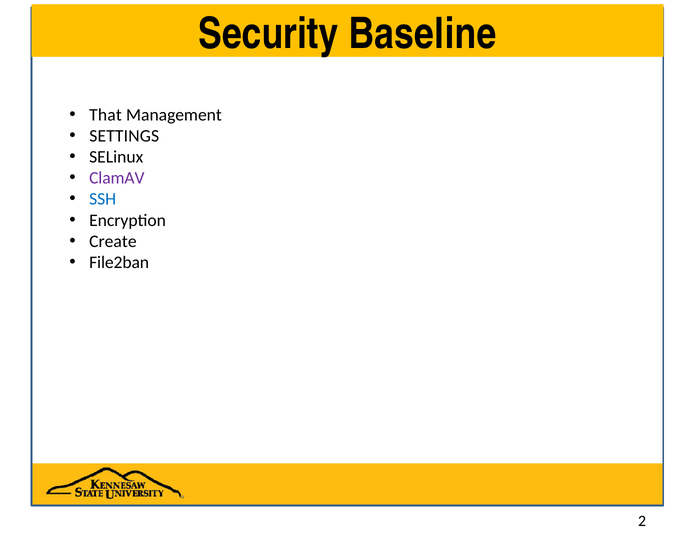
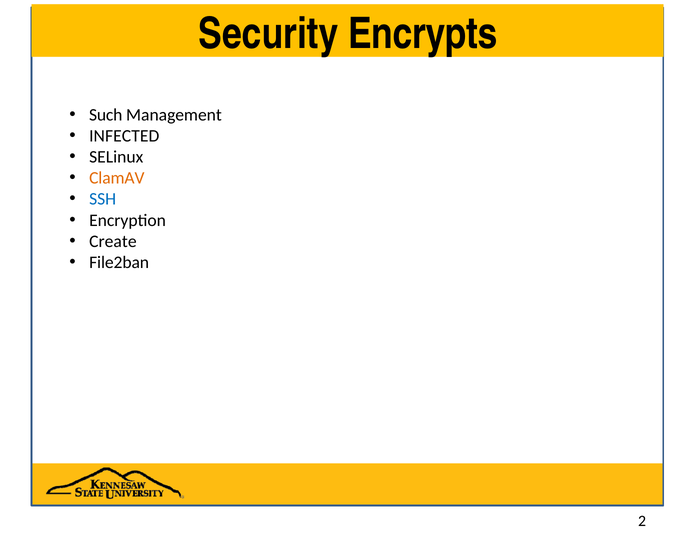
Baseline: Baseline -> Encrypts (423, 34)
That: That -> Such (106, 115)
SETTINGS: SETTINGS -> INFECTED (124, 136)
ClamAV colour: purple -> orange (117, 178)
